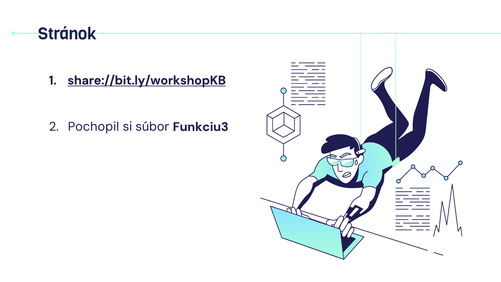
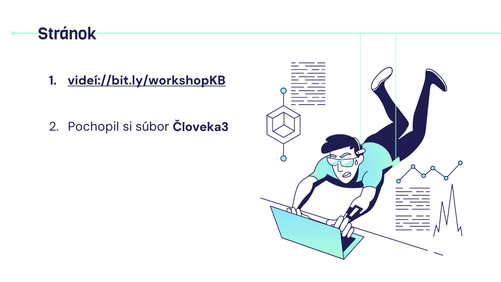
share://bit.ly/workshopKB: share://bit.ly/workshopKB -> videí://bit.ly/workshopKB (147, 80)
Funkciu3: Funkciu3 -> Človeka3 (201, 127)
